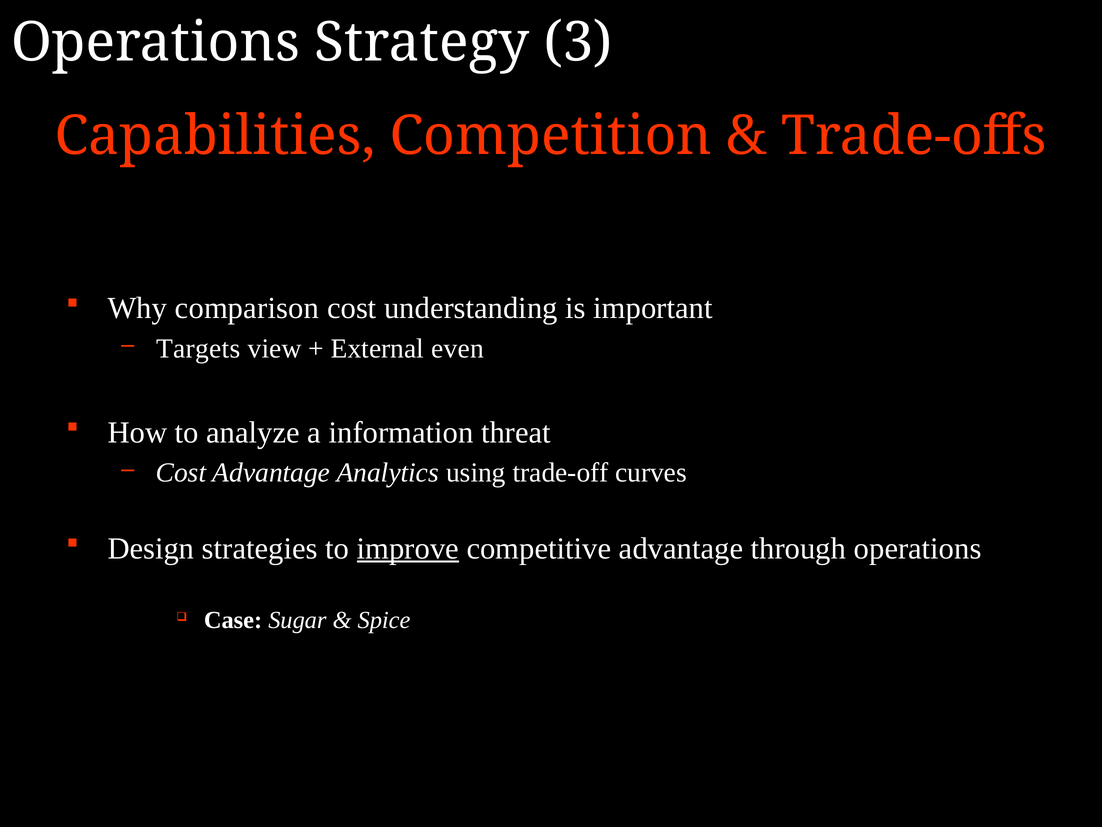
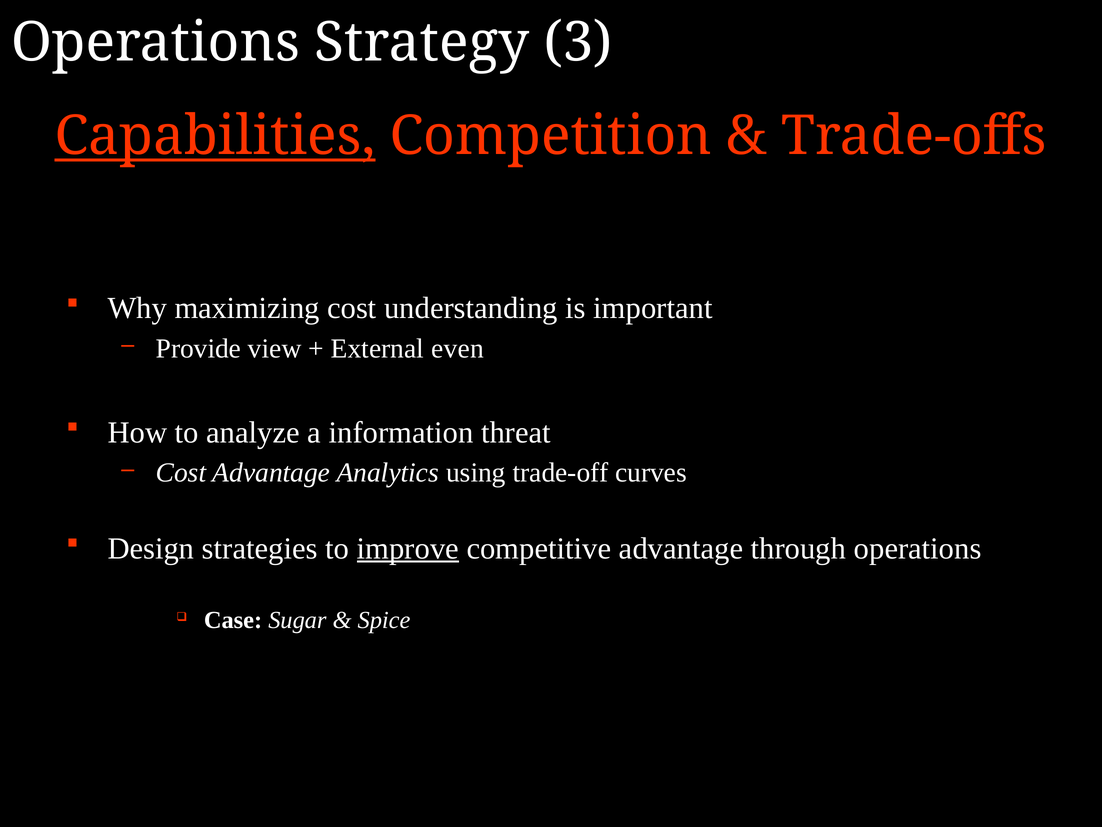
Capabilities underline: none -> present (215, 136)
comparison: comparison -> maximizing (247, 308)
Targets: Targets -> Provide (198, 348)
